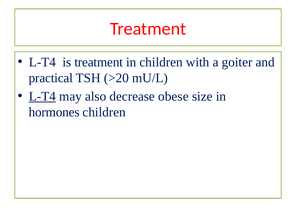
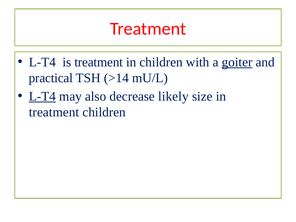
goiter underline: none -> present (237, 62)
>20: >20 -> >14 (116, 78)
obese: obese -> likely (173, 96)
hormones: hormones -> treatment (54, 112)
